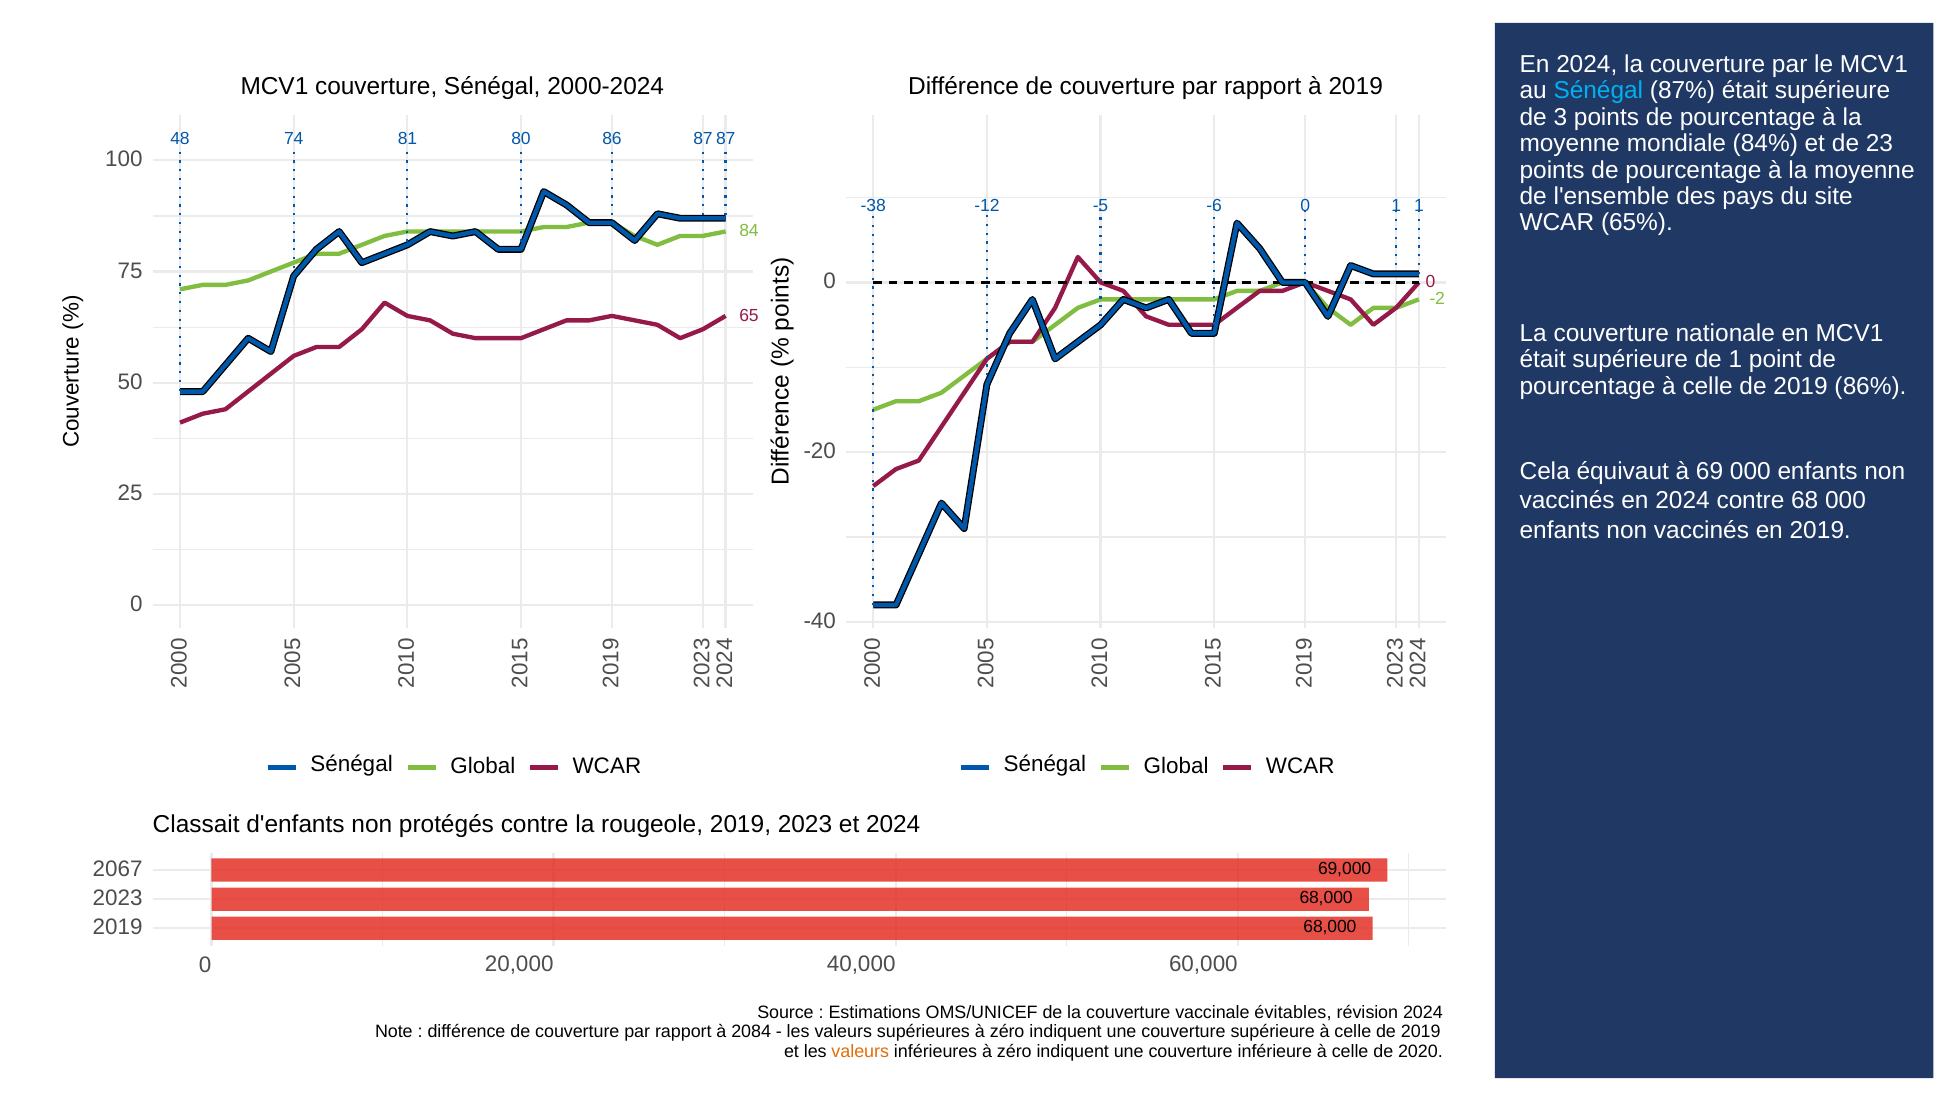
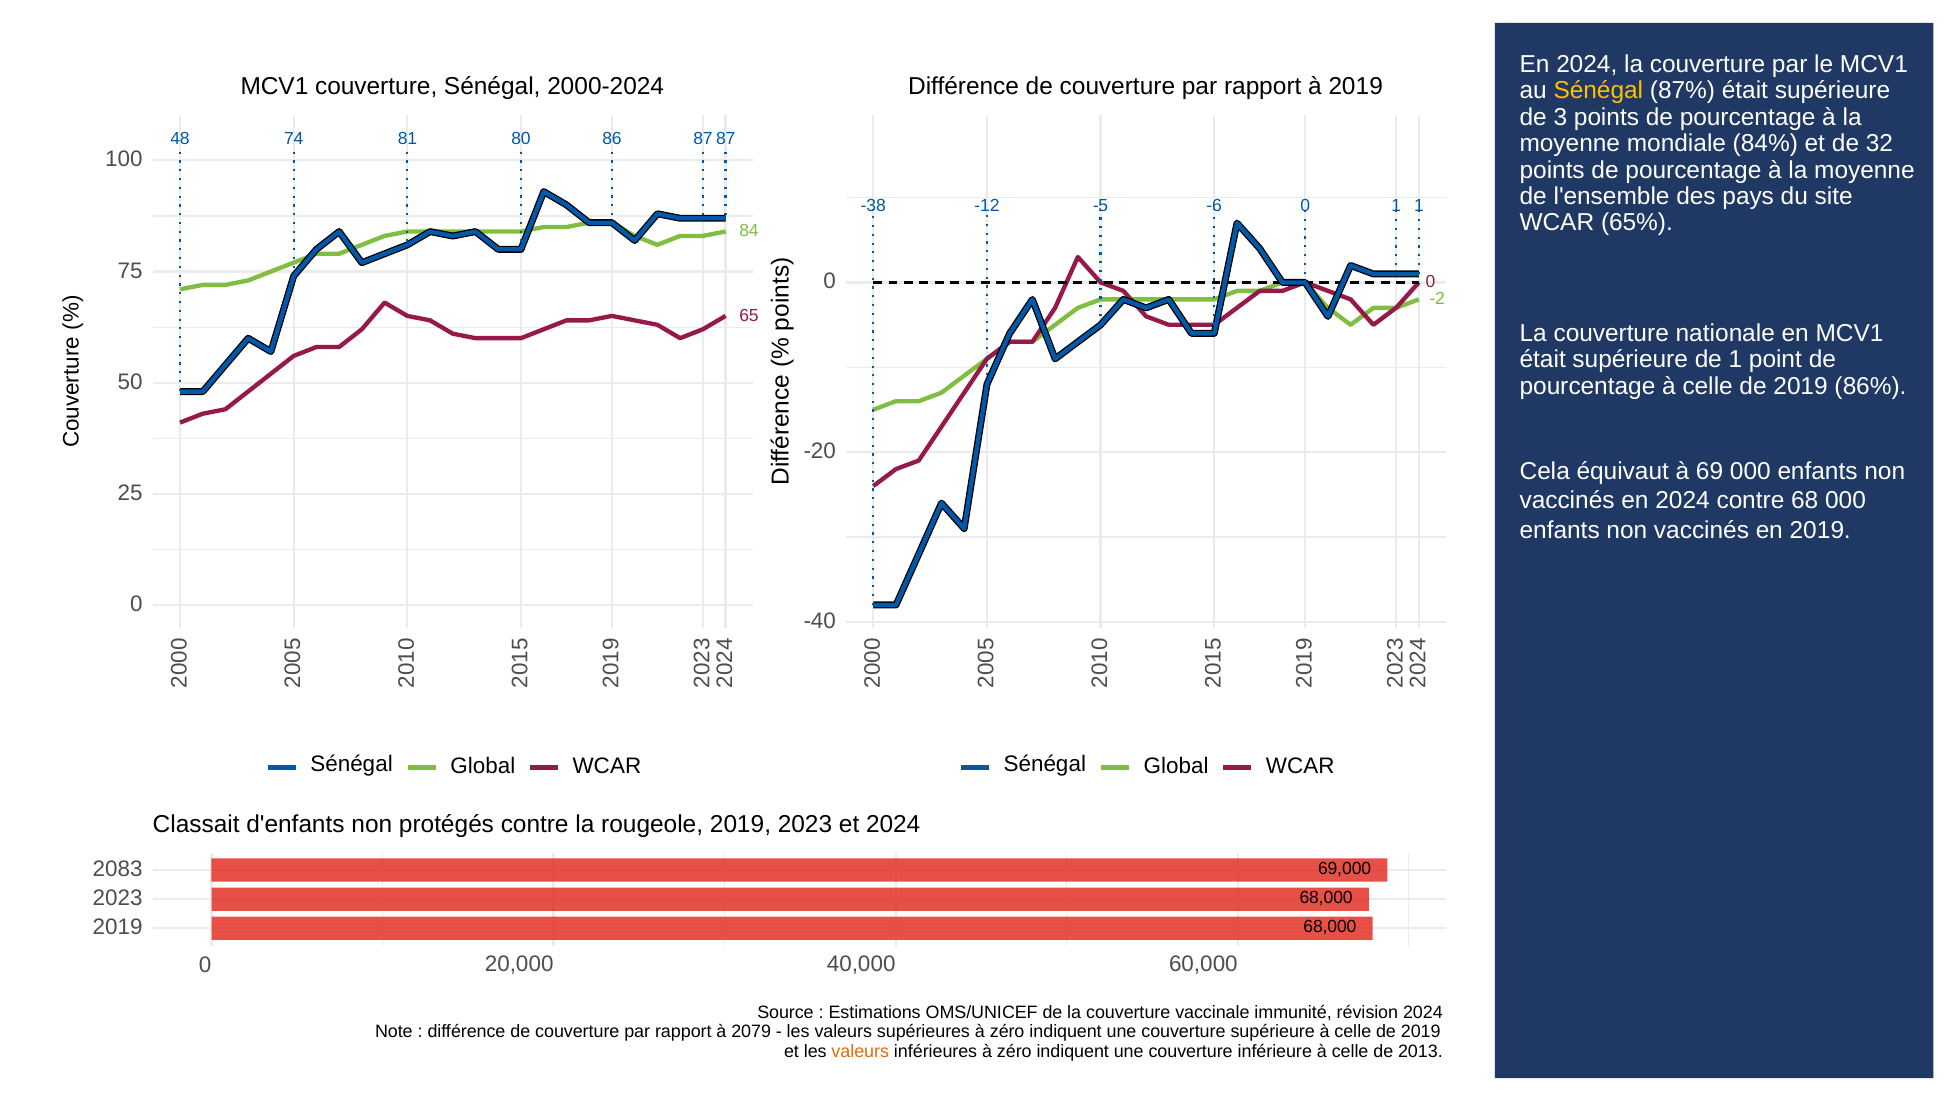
Sénégal colour: light blue -> yellow (1598, 91)
23: 23 -> 32 (1879, 144)
2067: 2067 -> 2083 (118, 869)
évitables: évitables -> immunité (1293, 1013)
2084: 2084 -> 2079 (751, 1032)
2020: 2020 -> 2013 (1420, 1052)
